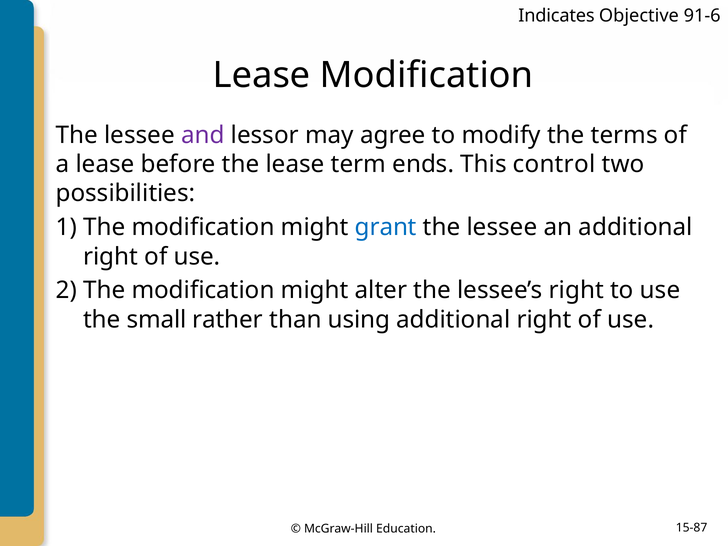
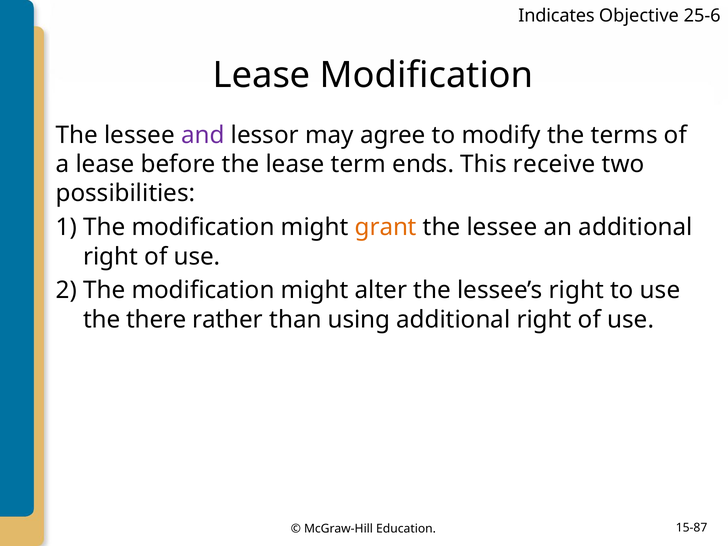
91-6: 91-6 -> 25-6 (702, 16)
control: control -> receive (554, 164)
grant colour: blue -> orange (386, 227)
small: small -> there (157, 320)
